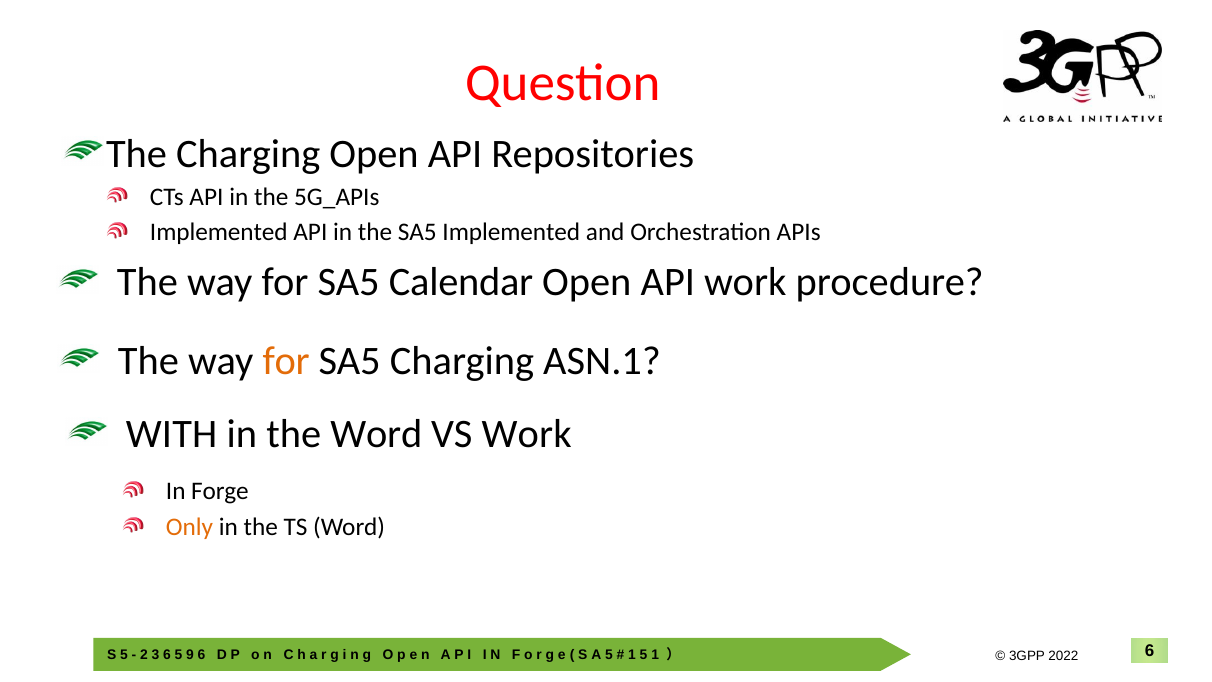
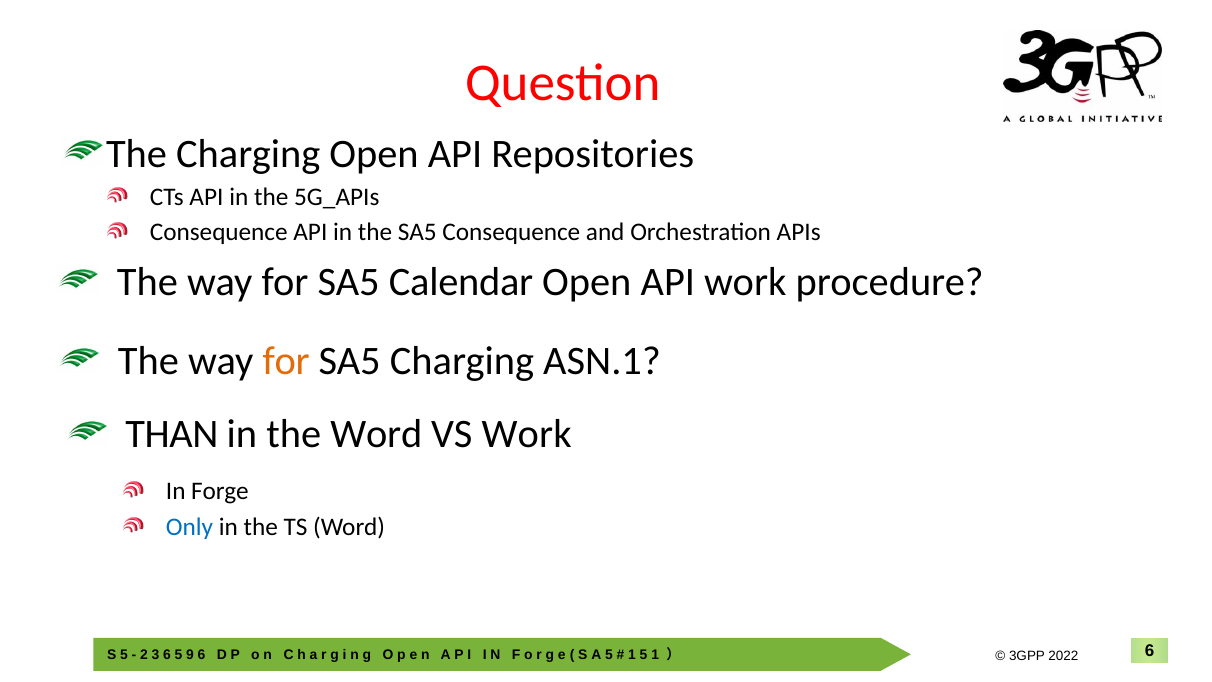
Implemented: Implemented -> Consequence (219, 232)
SA5 Implemented: Implemented -> Consequence (511, 232)
WITH: WITH -> THAN (172, 434)
Only colour: orange -> blue (190, 527)
